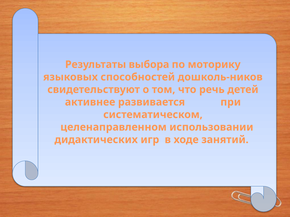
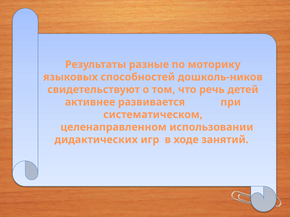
выбора: выбора -> разные (149, 65)
